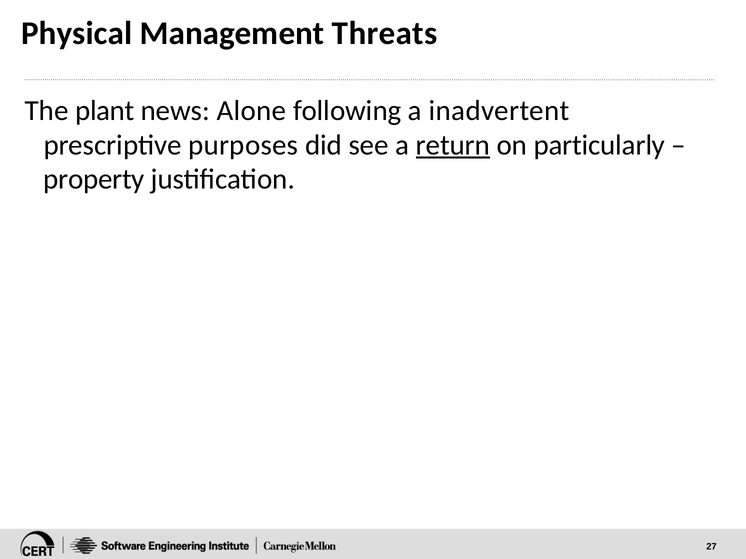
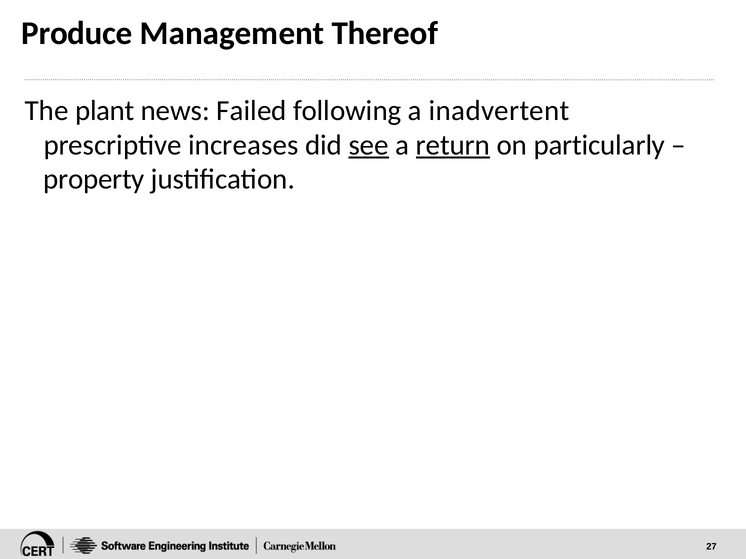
Physical: Physical -> Produce (77, 33)
Threats: Threats -> Thereof (385, 33)
Alone: Alone -> Failed (252, 111)
purposes: purposes -> increases (243, 145)
see underline: none -> present (369, 145)
